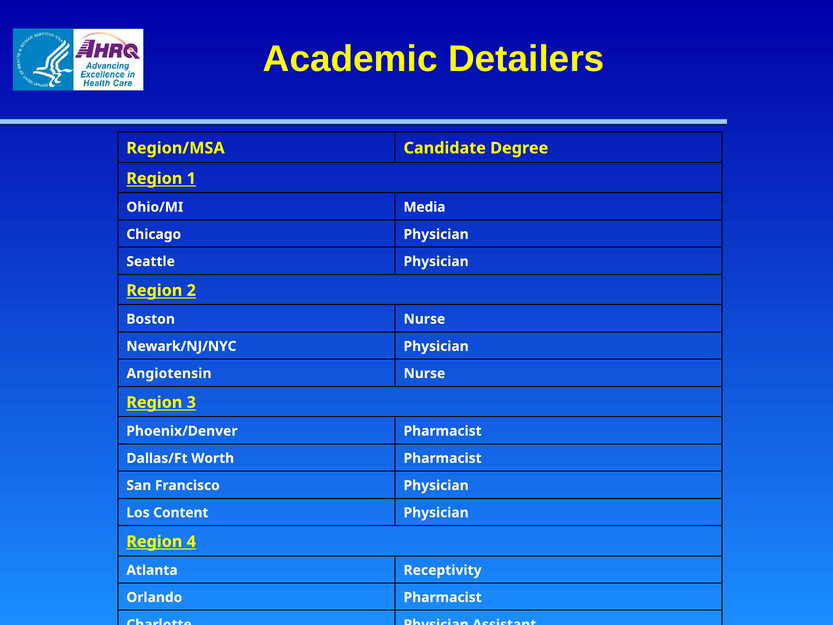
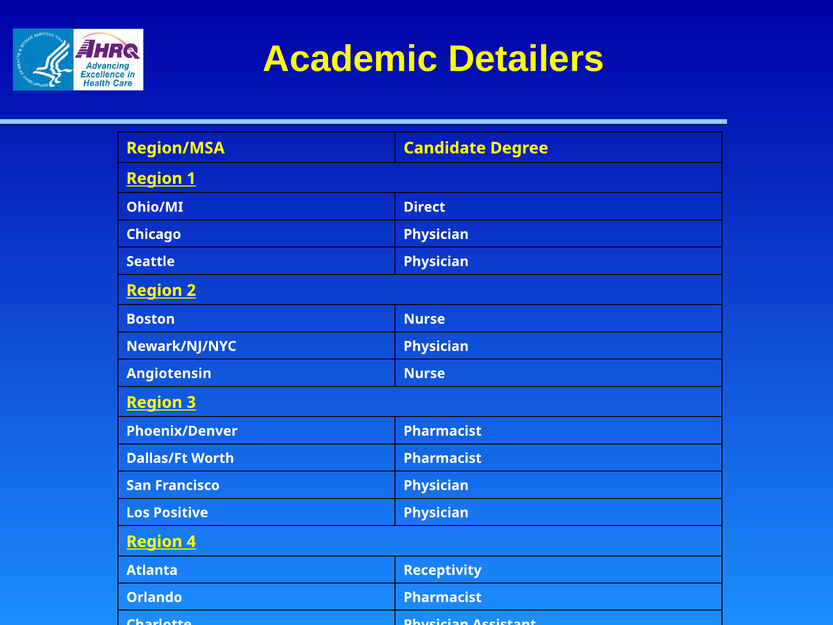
Media: Media -> Direct (424, 207)
Content: Content -> Positive (181, 512)
